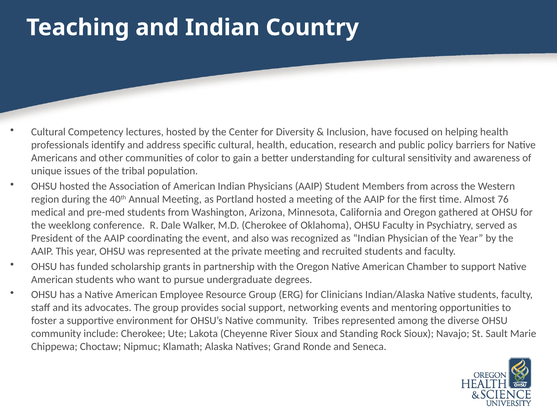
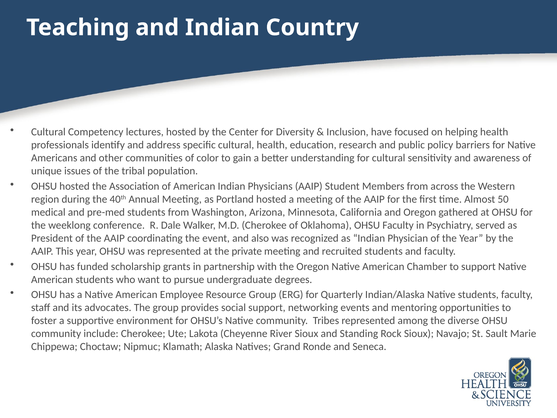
76: 76 -> 50 (503, 199)
Clinicians: Clinicians -> Quarterly (342, 295)
